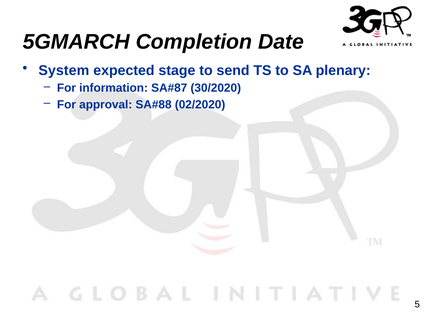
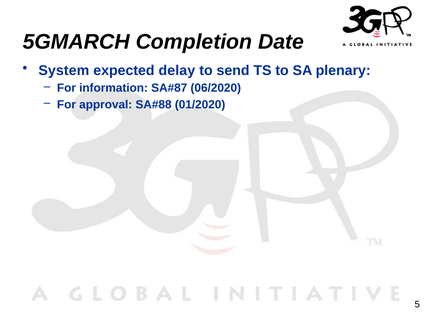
stage: stage -> delay (177, 70)
30/2020: 30/2020 -> 06/2020 (216, 88)
02/2020: 02/2020 -> 01/2020 (200, 105)
